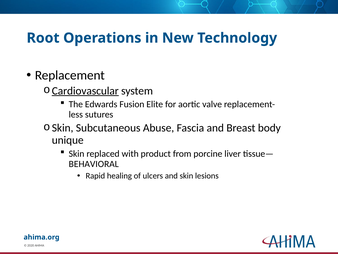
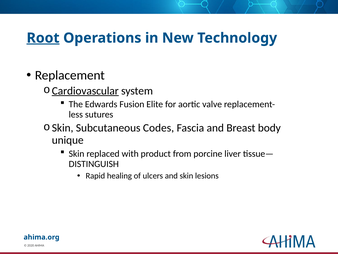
Root underline: none -> present (43, 38)
Abuse: Abuse -> Codes (159, 128)
BEHAVIORAL: BEHAVIORAL -> DISTINGUISH (94, 164)
